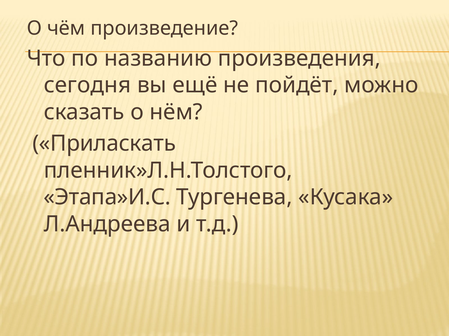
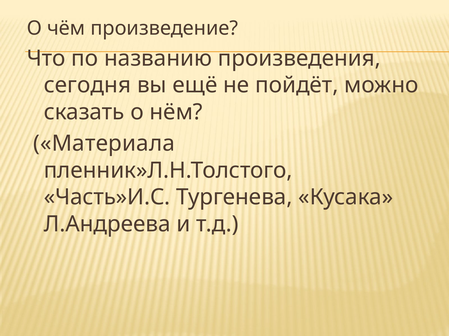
Приласкать: Приласкать -> Материала (104, 144)
Этапа»И.С: Этапа»И.С -> Часть»И.С (107, 198)
